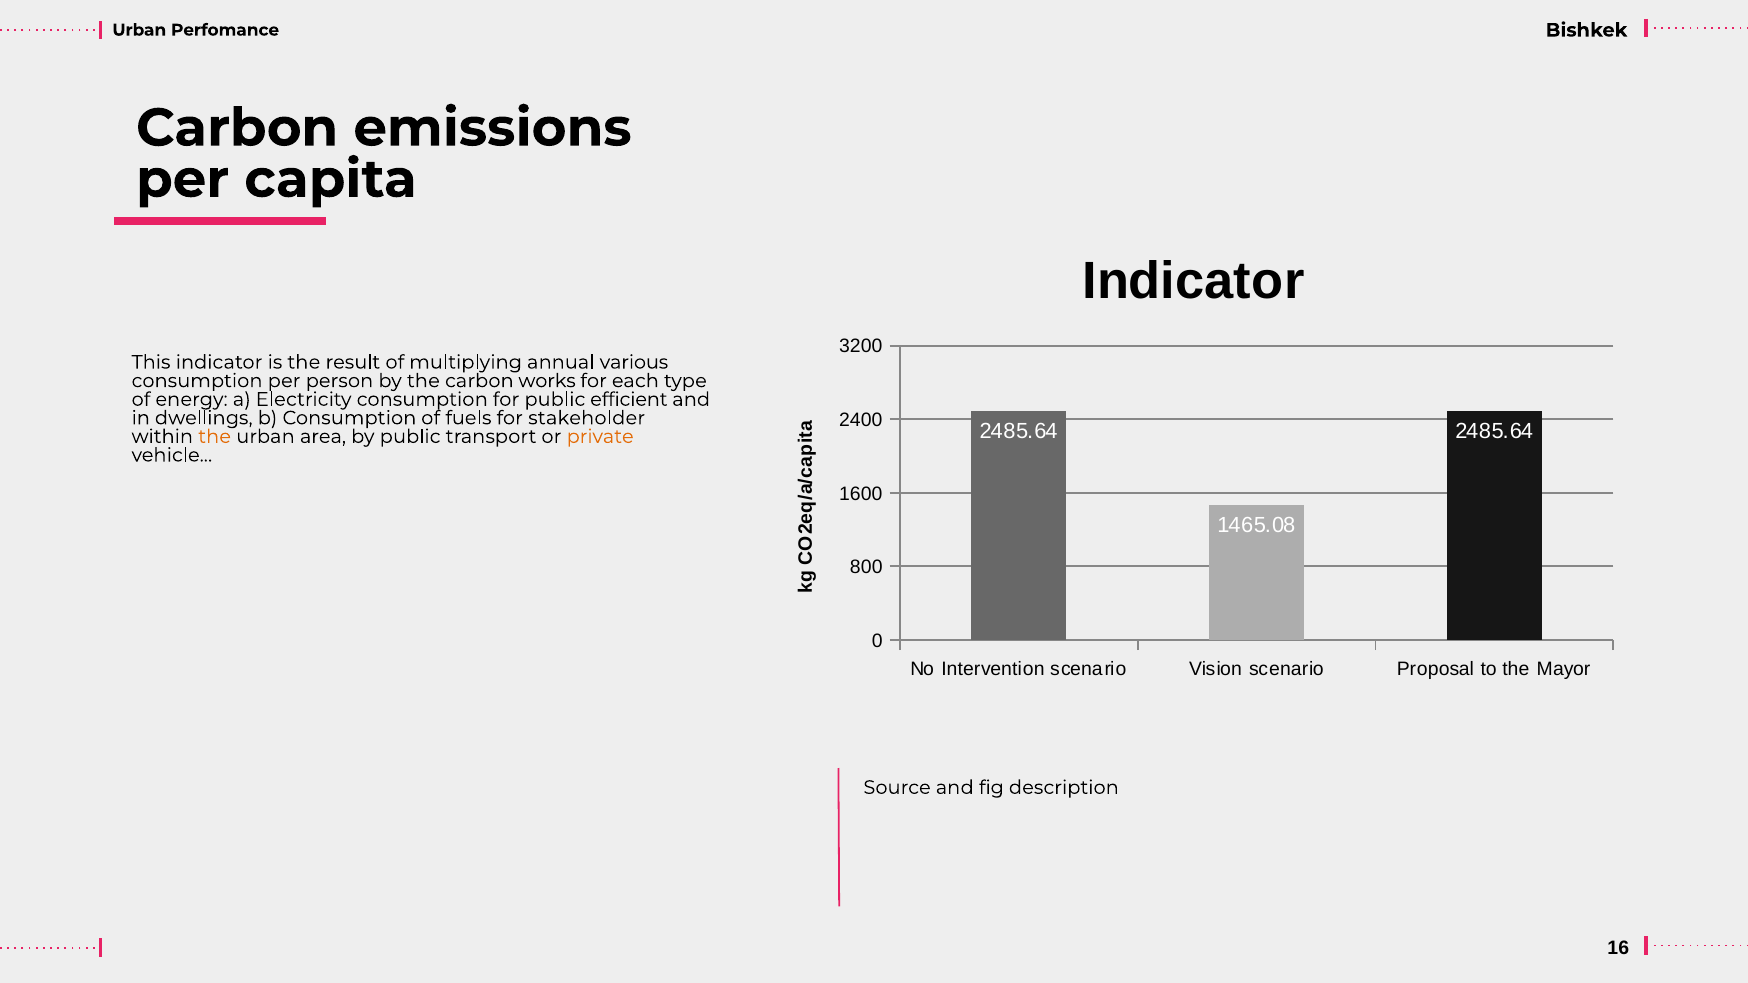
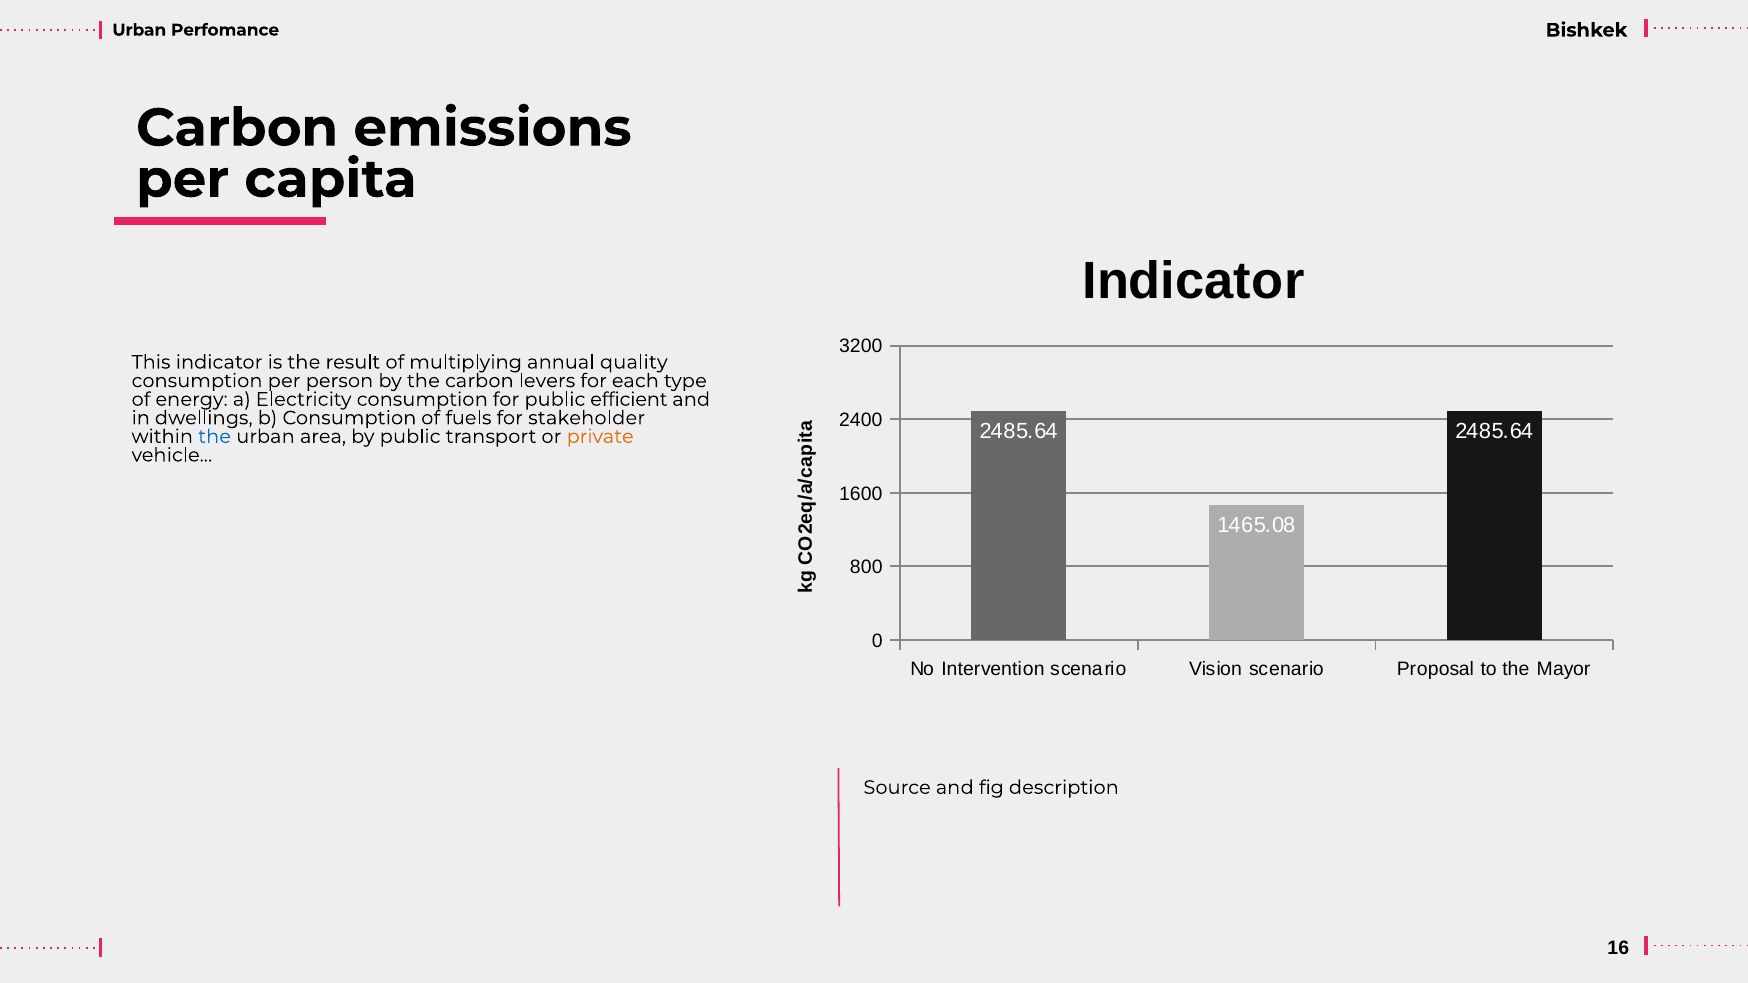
various: various -> quality (634, 362)
works: works -> levers (547, 381)
the colour: orange -> blue (215, 437)
